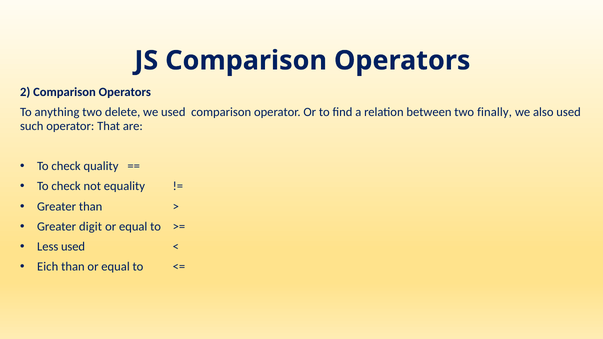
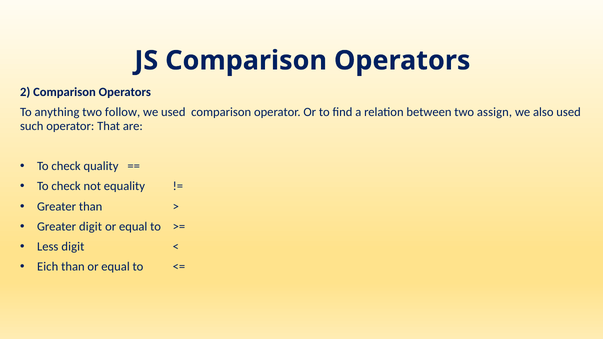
delete: delete -> follow (123, 112)
finally: finally -> assign (495, 112)
Less used: used -> digit (73, 247)
